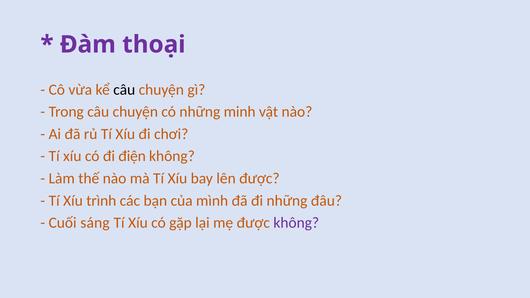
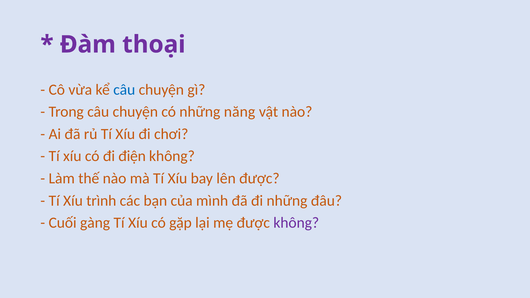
câu colour: black -> blue (124, 90)
minh: minh -> năng (240, 112)
sáng: sáng -> gàng (95, 223)
